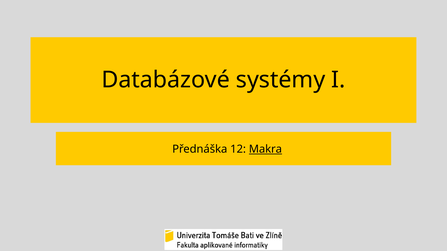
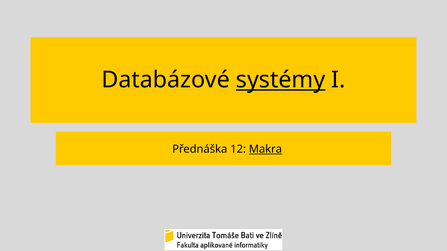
systémy underline: none -> present (281, 80)
